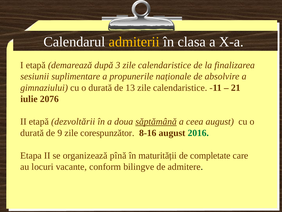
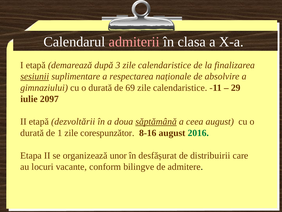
admiterii colour: yellow -> pink (134, 42)
sesiunii underline: none -> present (35, 76)
propunerile: propunerile -> respectarea (131, 76)
13: 13 -> 69 (130, 88)
21: 21 -> 29 (236, 88)
2076: 2076 -> 2097 (49, 99)
9: 9 -> 1 (60, 133)
pînă: pînă -> unor (118, 155)
maturității: maturității -> desfășurat (158, 155)
completate: completate -> distribuirii (210, 155)
